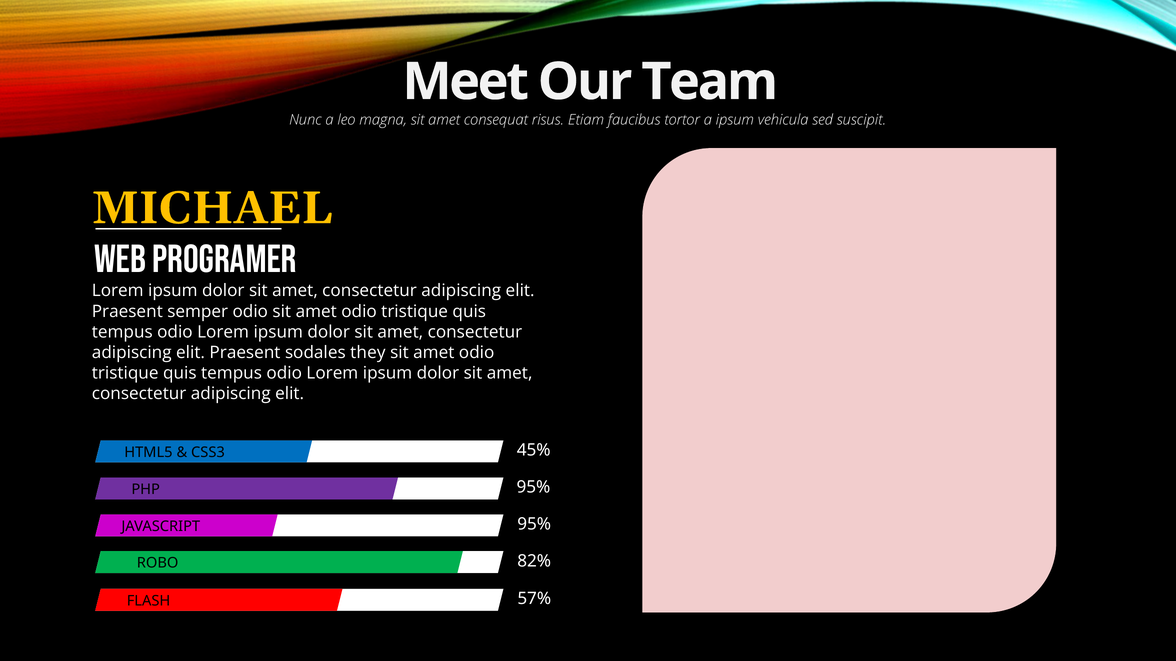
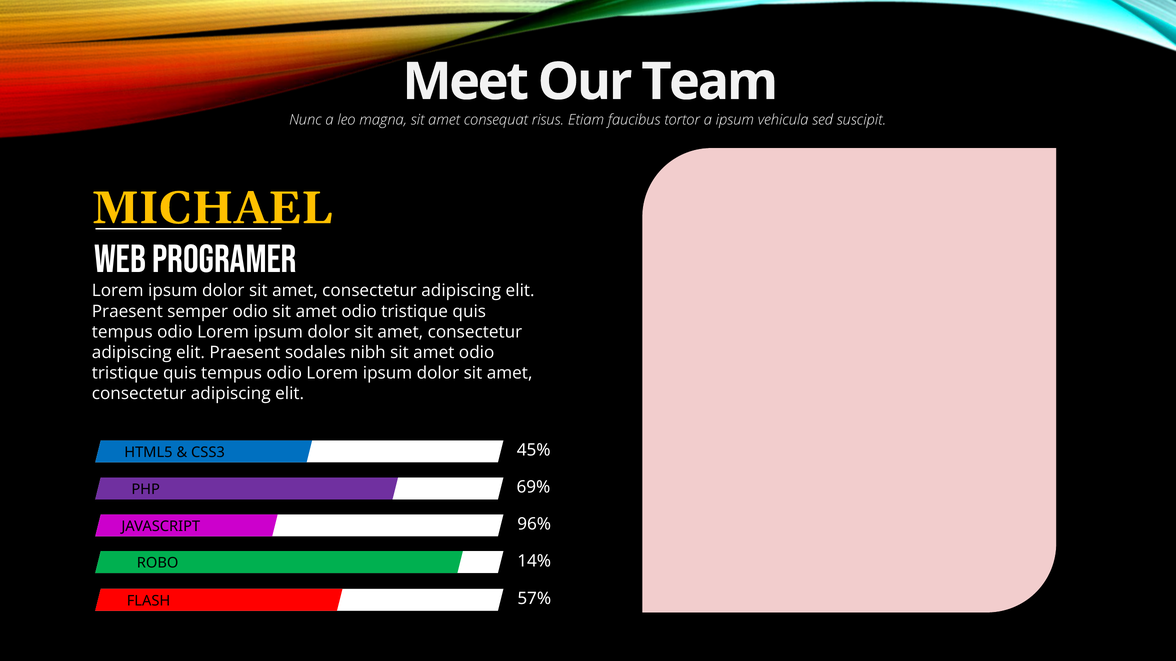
they: they -> nibh (368, 353)
PHP 95%: 95% -> 69% (533, 488)
JAVASCRIPT 95%: 95% -> 96% (534, 525)
82%: 82% -> 14% (534, 561)
